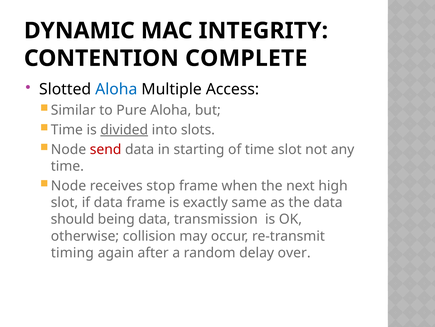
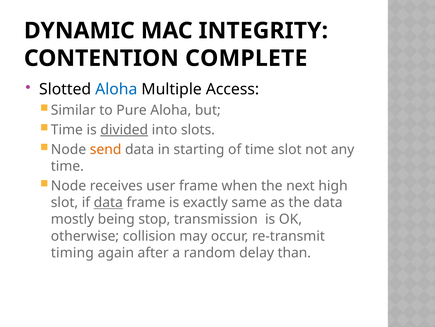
send colour: red -> orange (106, 149)
stop: stop -> user (161, 186)
data underline: none -> present (108, 202)
should: should -> mostly (72, 219)
being data: data -> stop (154, 219)
over: over -> than (294, 252)
